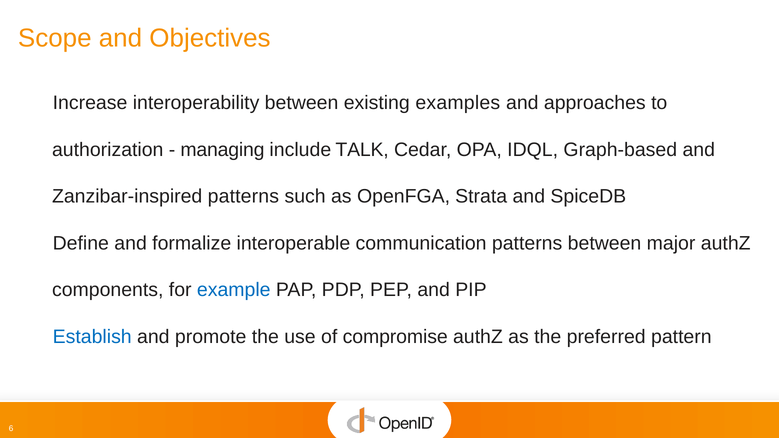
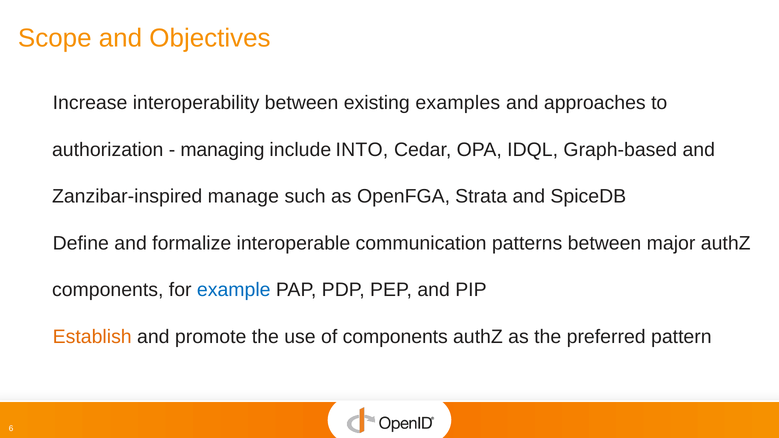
TALK: TALK -> INTO (362, 150)
Zanzibar-inspired patterns: patterns -> manage (243, 197)
Establish colour: blue -> orange (92, 337)
of compromise: compromise -> components (395, 337)
